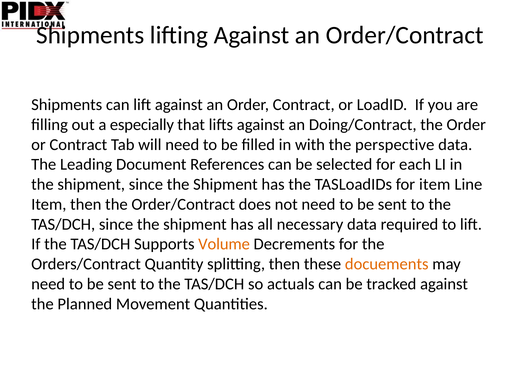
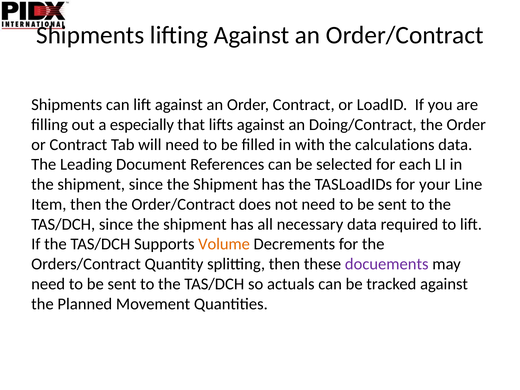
perspective: perspective -> calculations (395, 145)
for item: item -> your (435, 184)
docuements colour: orange -> purple (387, 264)
